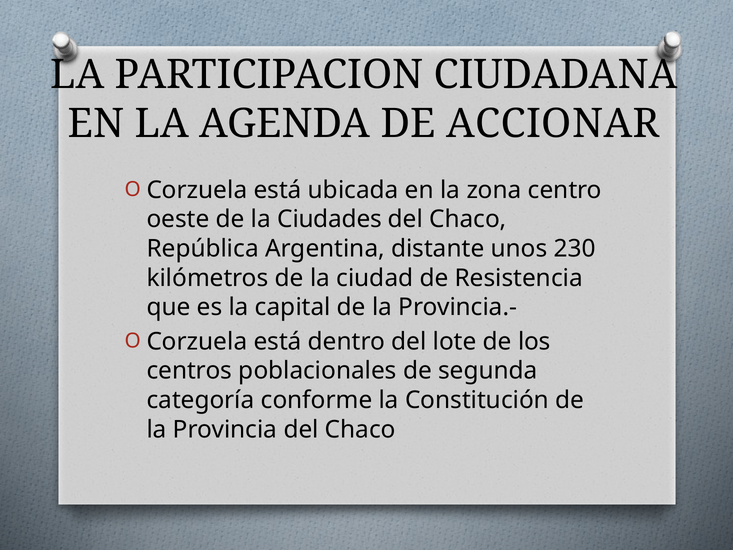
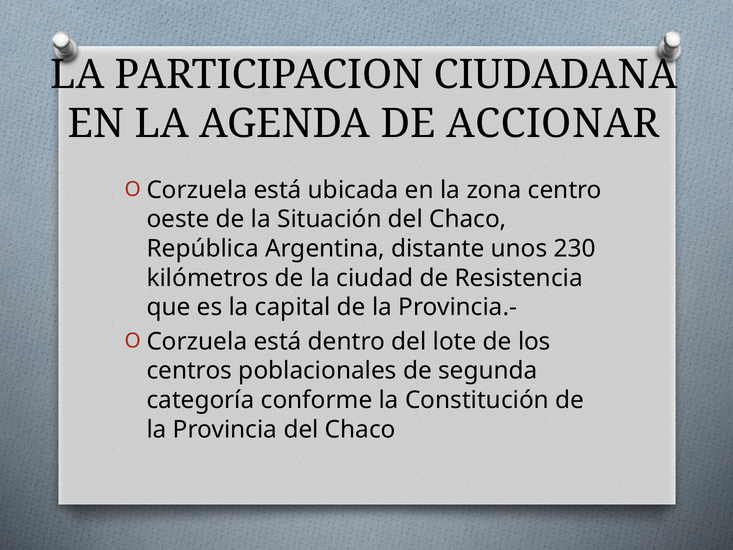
Ciudades: Ciudades -> Situación (329, 219)
